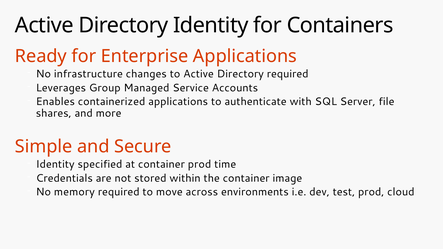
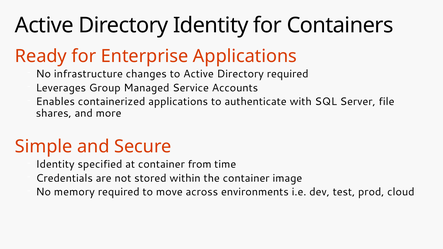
container prod: prod -> from (200, 164)
